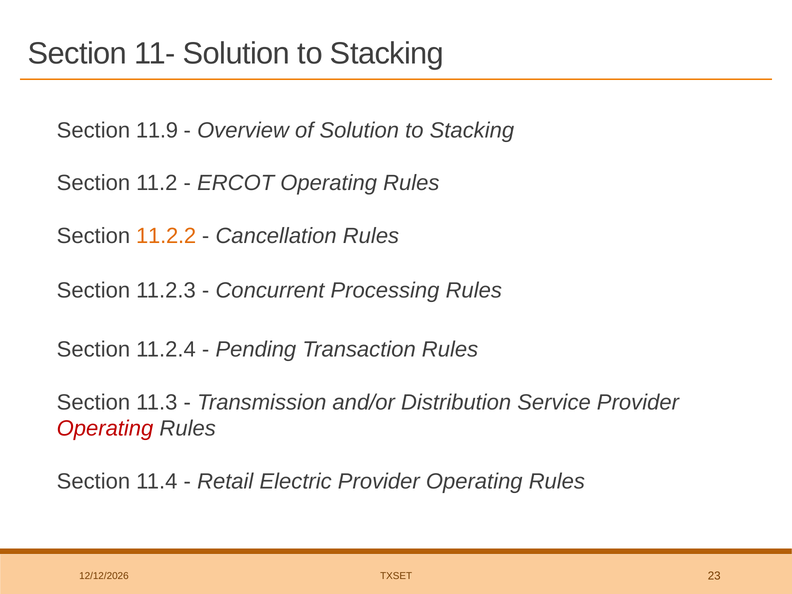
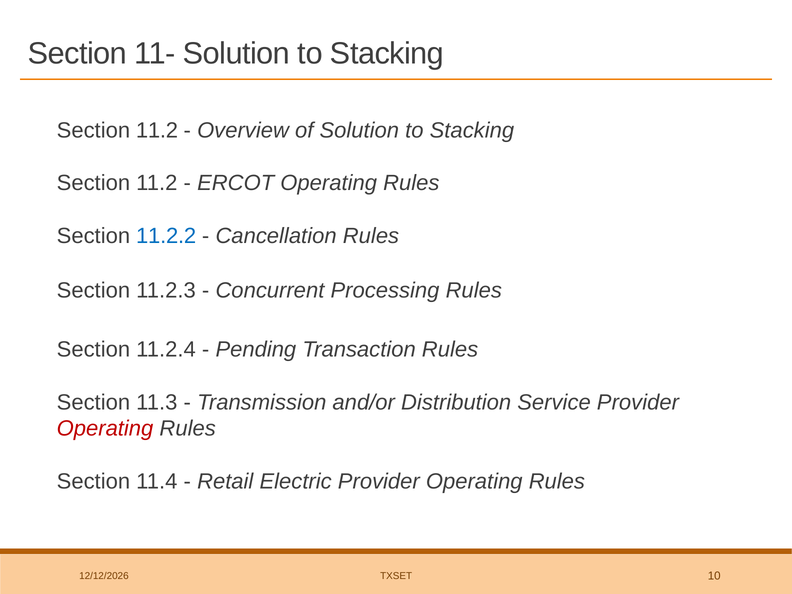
11.9: 11.9 -> 11.2 (157, 130)
11.2.2 colour: orange -> blue (166, 236)
23: 23 -> 10 (714, 576)
